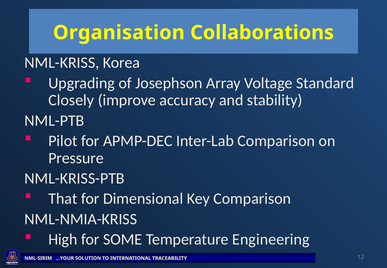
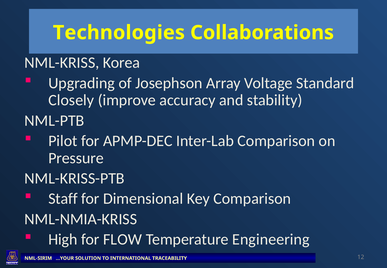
Organisation: Organisation -> Technologies (119, 33)
That: That -> Staff (63, 199)
SOME: SOME -> FLOW (123, 239)
